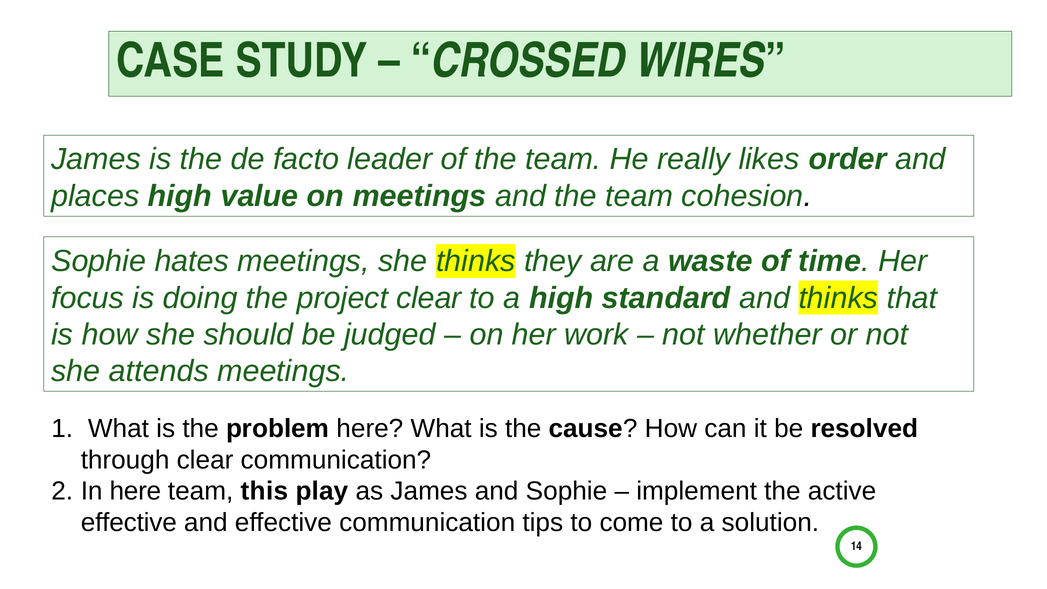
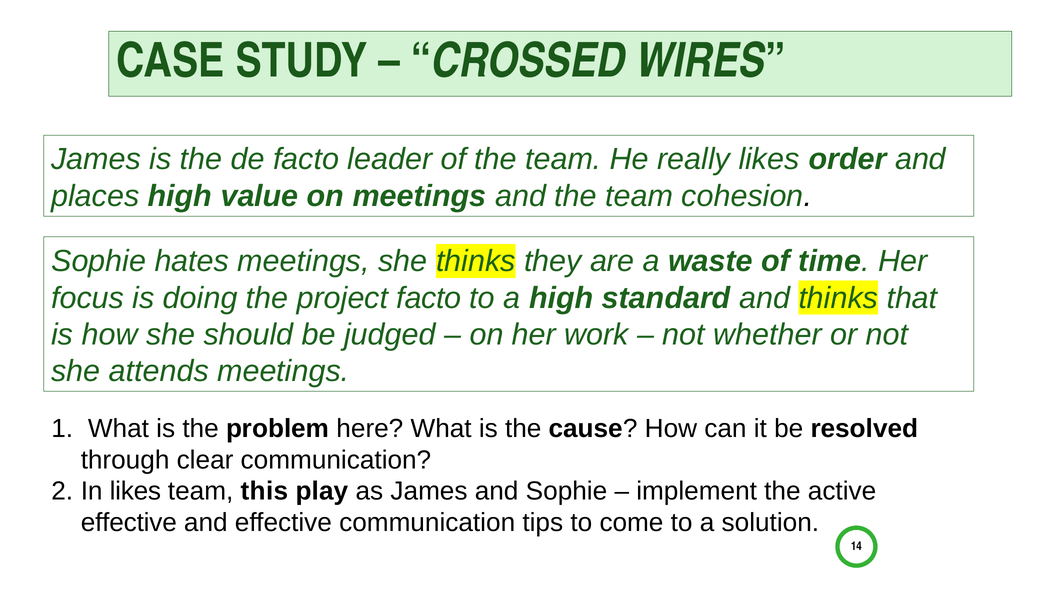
project clear: clear -> facto (429, 298)
In here: here -> likes (135, 491)
